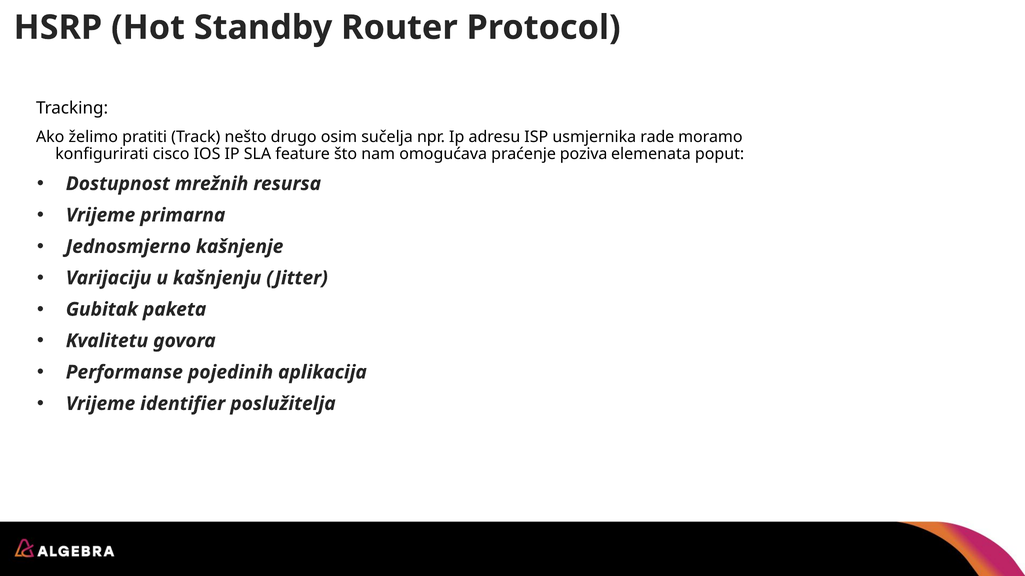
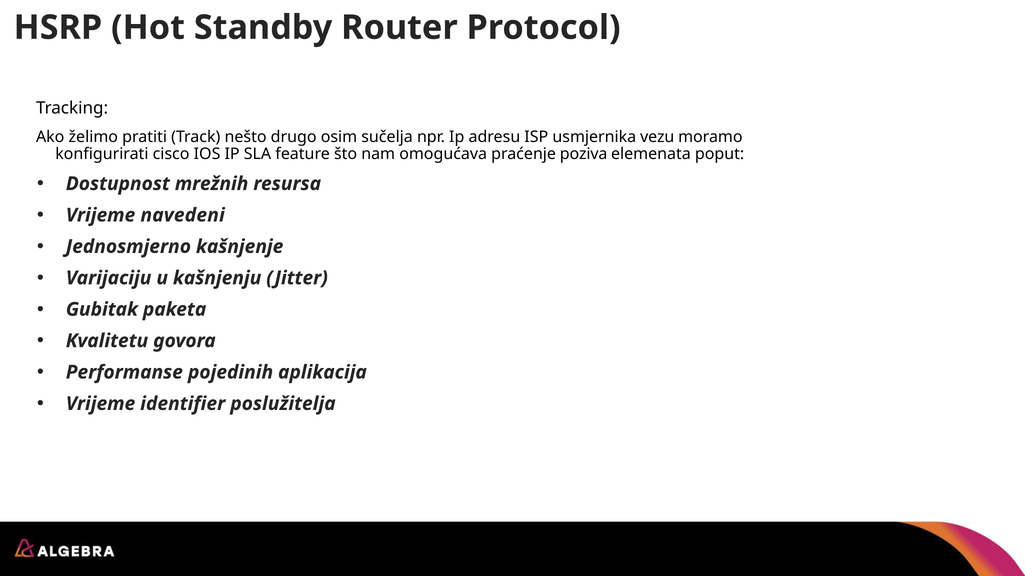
rade: rade -> vezu (657, 137)
primarna: primarna -> navedeni (183, 215)
